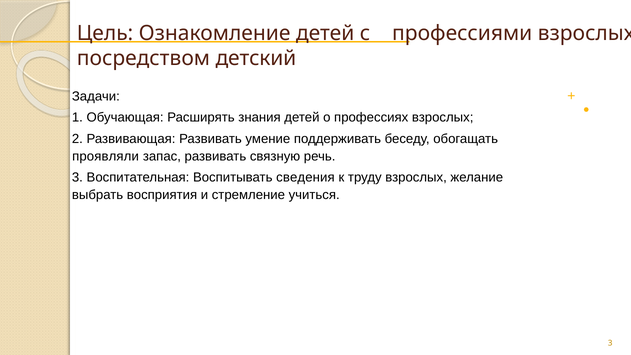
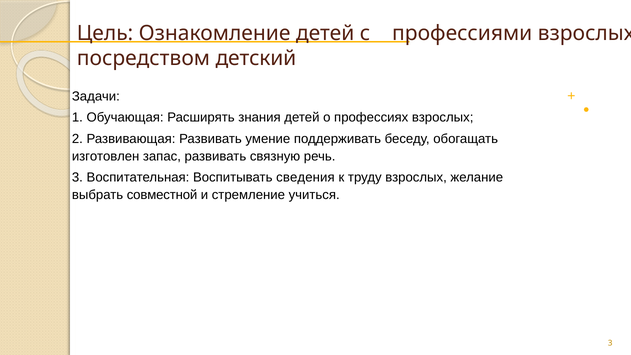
проявляли: проявляли -> изготовлен (106, 156)
восприятия: восприятия -> совместной (162, 195)
